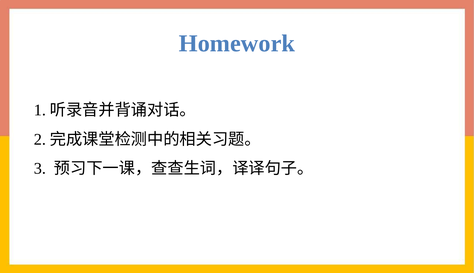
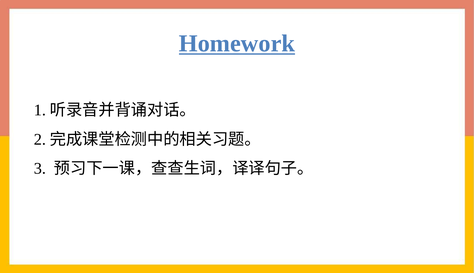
Homework underline: none -> present (237, 43)
